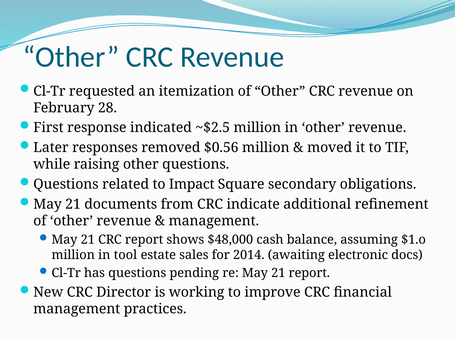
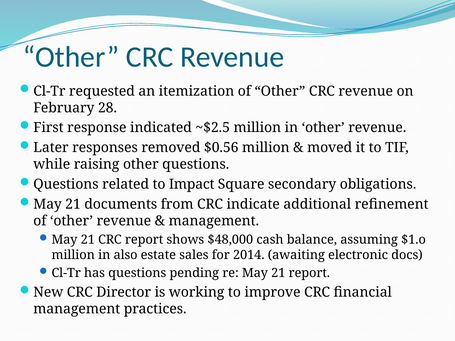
tool: tool -> also (126, 255)
